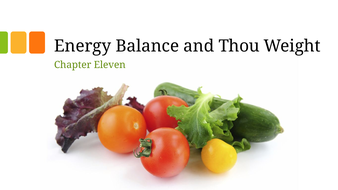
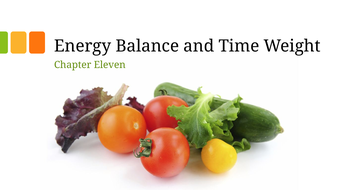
Thou: Thou -> Time (239, 46)
